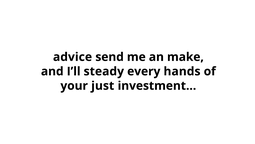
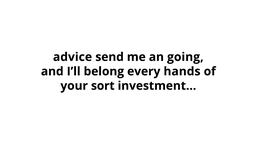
make: make -> going (185, 57)
steady: steady -> belong (104, 71)
just: just -> sort (103, 85)
